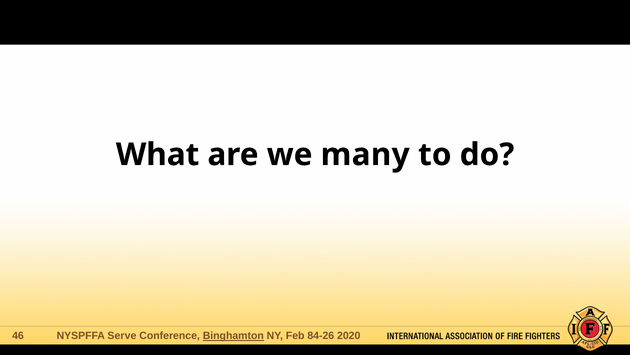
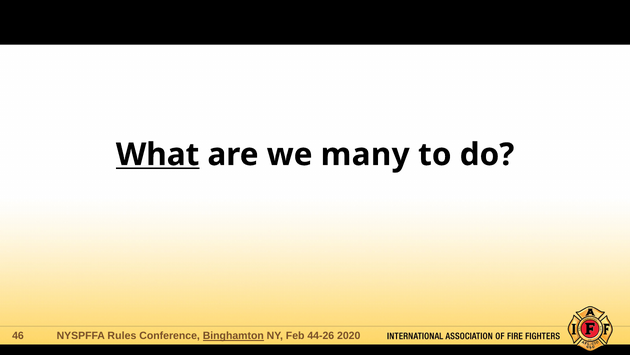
What underline: none -> present (158, 154)
Serve: Serve -> Rules (122, 335)
84-26: 84-26 -> 44-26 (321, 335)
